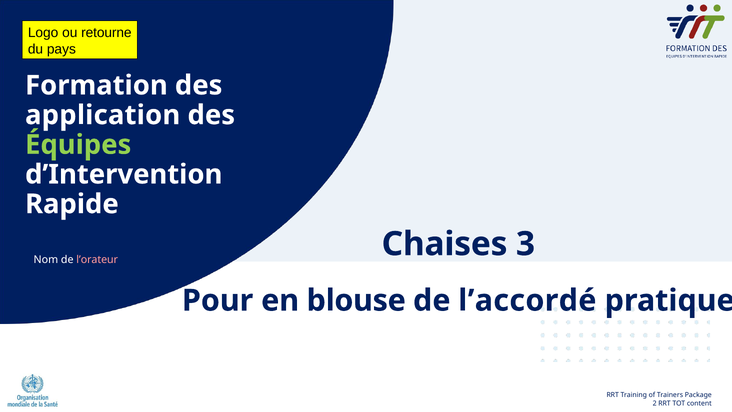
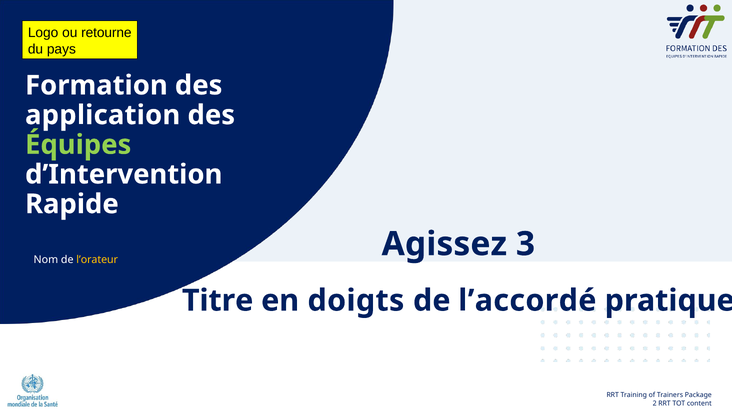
Chaises: Chaises -> Agissez (444, 244)
l’orateur colour: pink -> yellow (97, 260)
Pour: Pour -> Titre (218, 300)
blouse: blouse -> doigts (356, 300)
